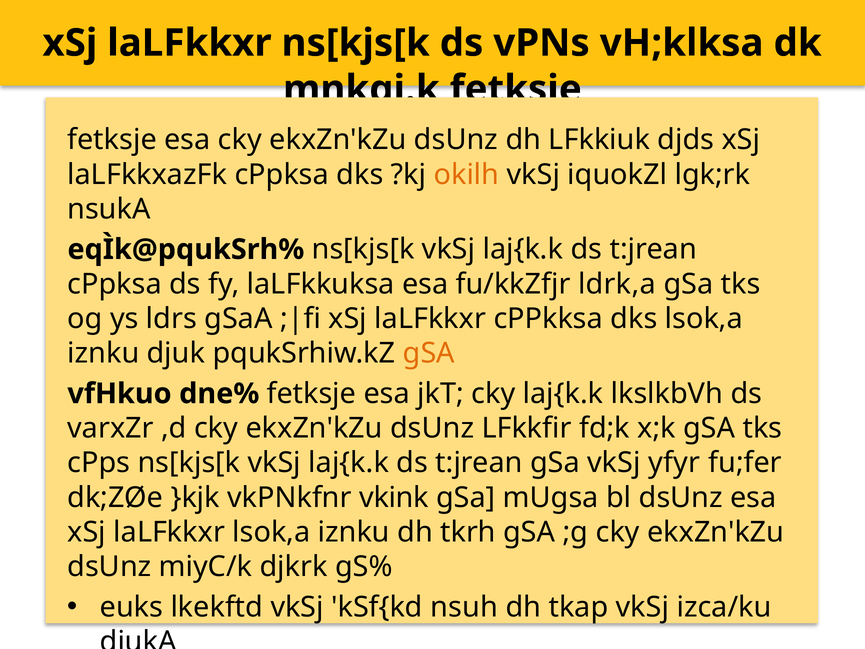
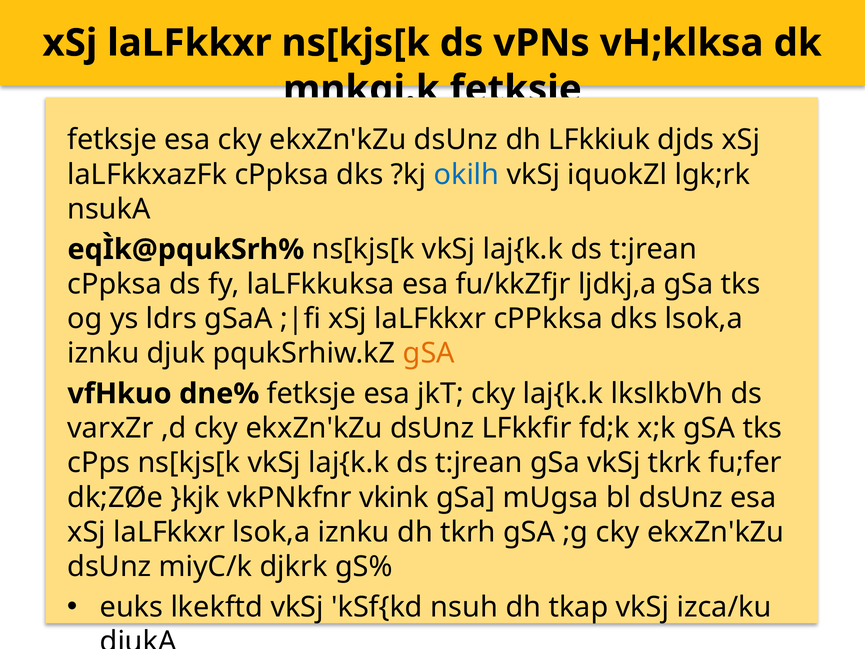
okilh colour: orange -> blue (466, 174)
ldrk,a: ldrk,a -> ljdkj,a (617, 284)
yfyr: yfyr -> tkrk (674, 463)
